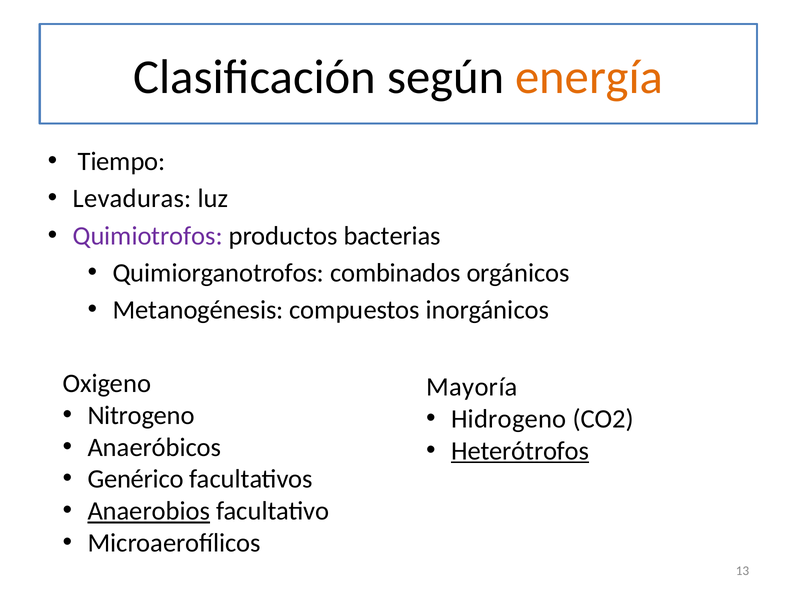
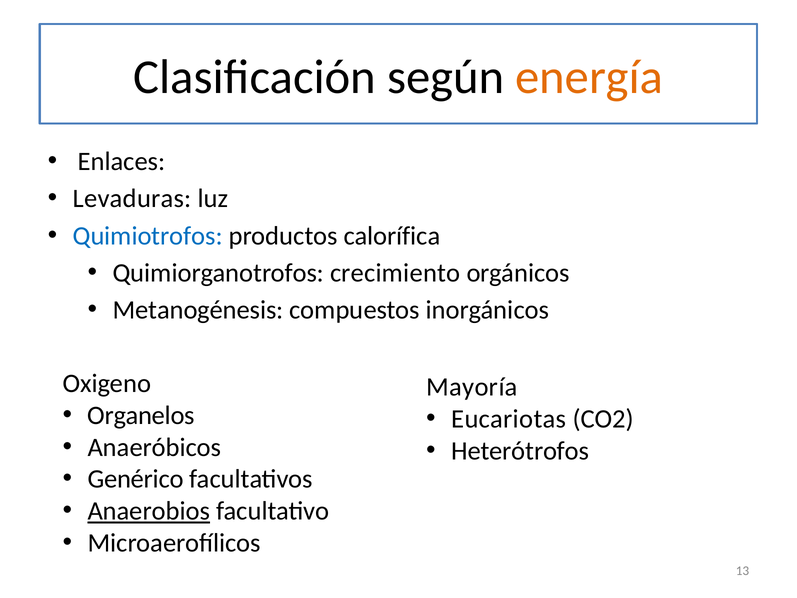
Tiempo: Tiempo -> Enlaces (121, 161)
Quimiotrofos colour: purple -> blue (148, 236)
bacterias: bacterias -> calorífica (392, 236)
combinados: combinados -> crecimiento (395, 273)
Nitrogeno: Nitrogeno -> Organelos (141, 415)
Hidrogeno: Hidrogeno -> Eucariotas (509, 419)
Heterótrofos underline: present -> none (520, 451)
